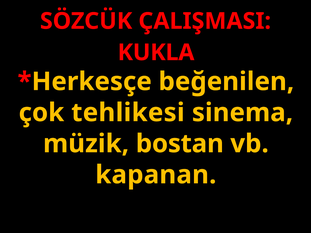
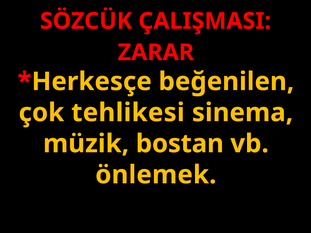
KUKLA: KUKLA -> ZARAR (156, 53)
kapanan: kapanan -> önlemek (156, 175)
